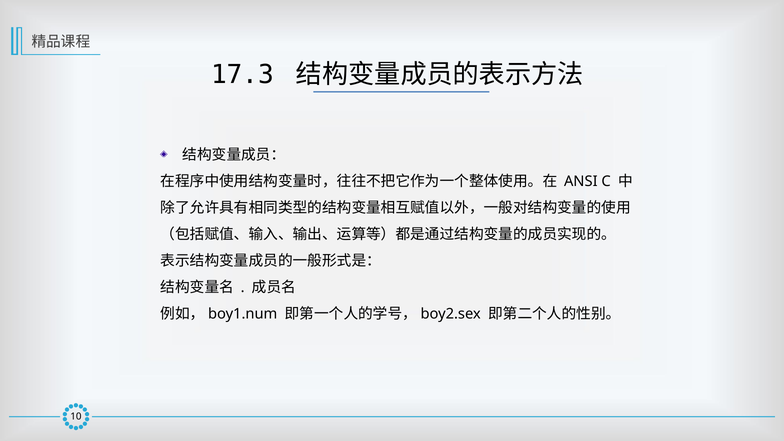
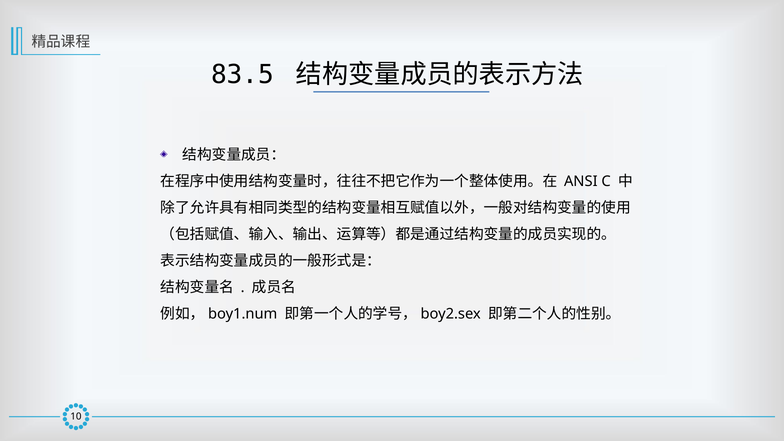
17.3: 17.3 -> 83.5 (242, 75)
